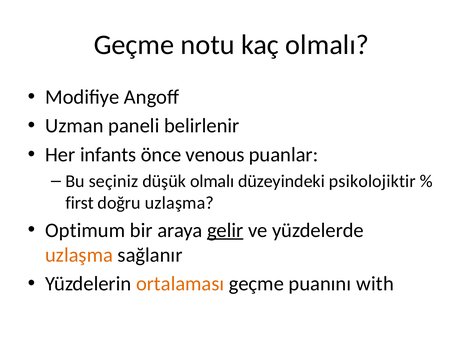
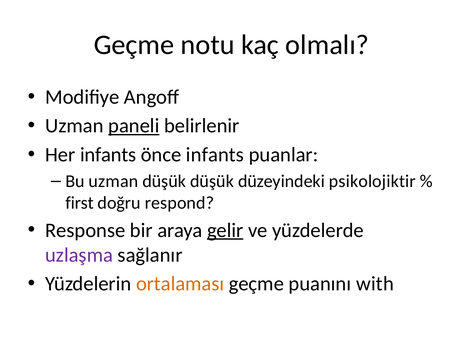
paneli underline: none -> present (134, 126)
önce venous: venous -> infants (215, 155)
Bu seçiniz: seçiniz -> uzman (113, 181)
düşük olmalı: olmalı -> düşük (212, 181)
doğru uzlaşma: uzlaşma -> respond (179, 203)
Optimum: Optimum -> Response (85, 230)
uzlaşma colour: orange -> purple (79, 255)
